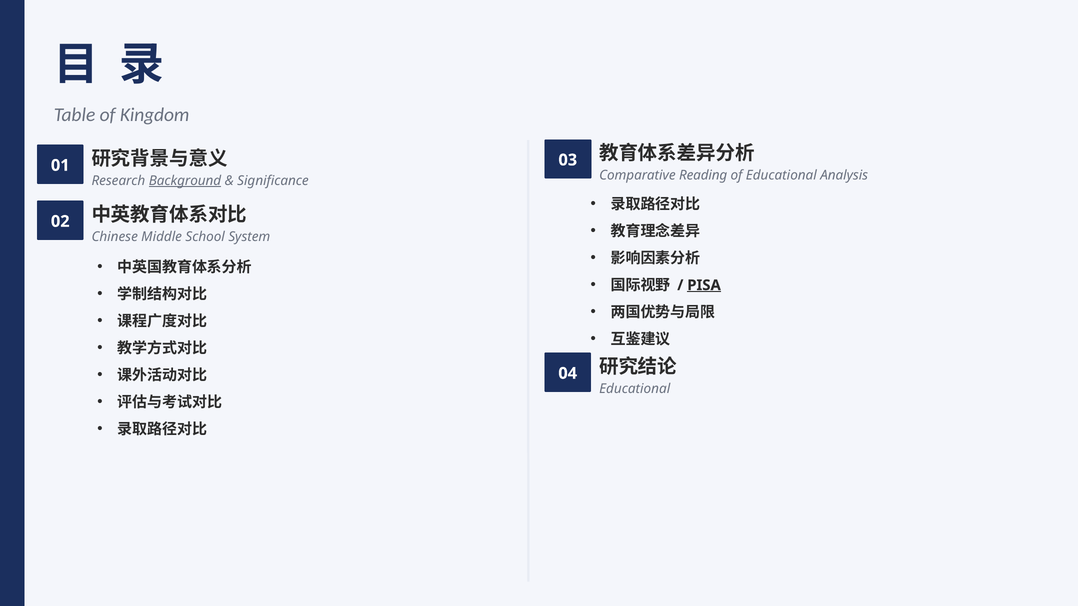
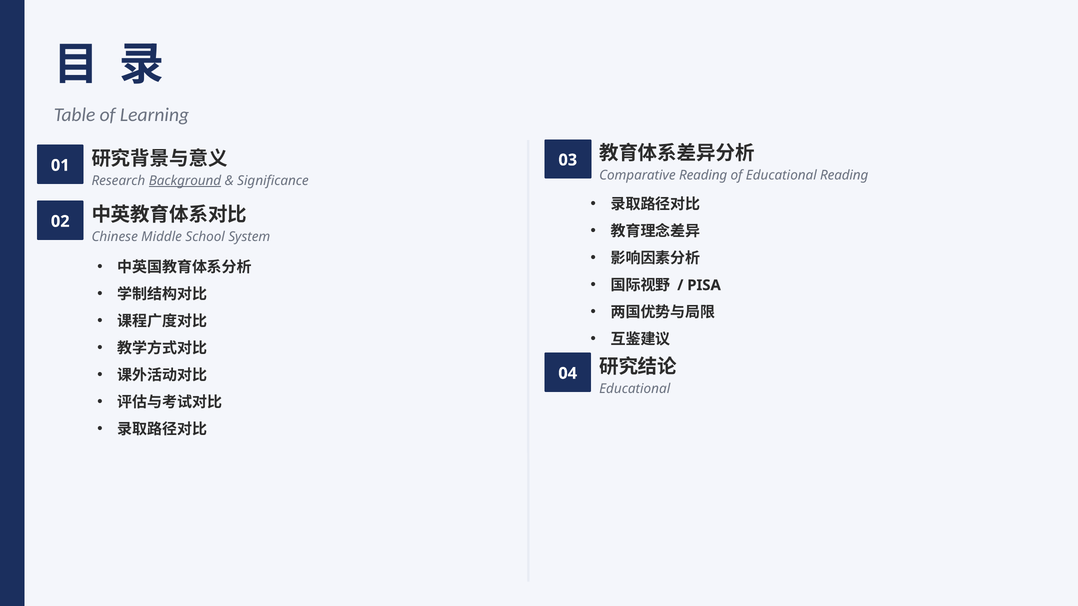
Kingdom: Kingdom -> Learning (155, 115)
Educational Analysis: Analysis -> Reading (844, 175)
PISA underline: present -> none (704, 285)
